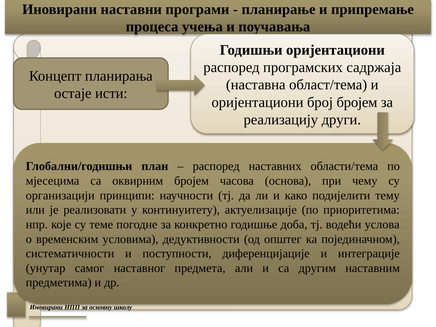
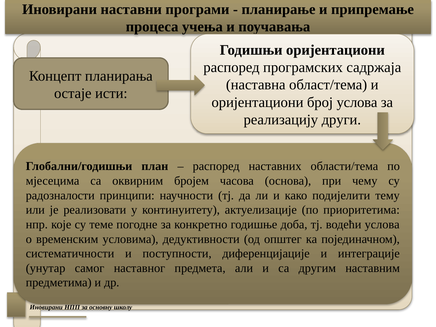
број бројем: бројем -> услова (357, 102)
организацији: организацији -> радозналости (60, 195)
